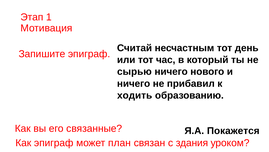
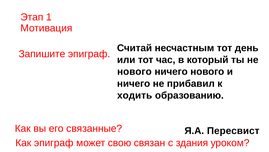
сырью: сырью -> нового (134, 71)
Покажется: Покажется -> Пересвист (233, 130)
план: план -> свою (120, 142)
